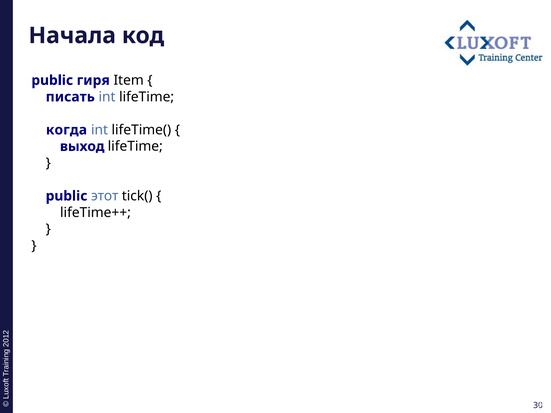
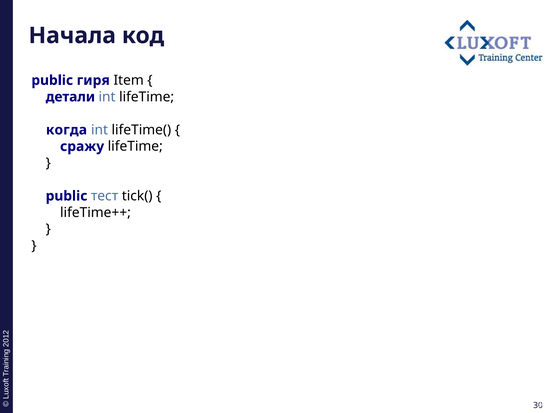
писать: писать -> детали (70, 97)
выход: выход -> сражу (82, 147)
этот: этот -> тест (105, 196)
